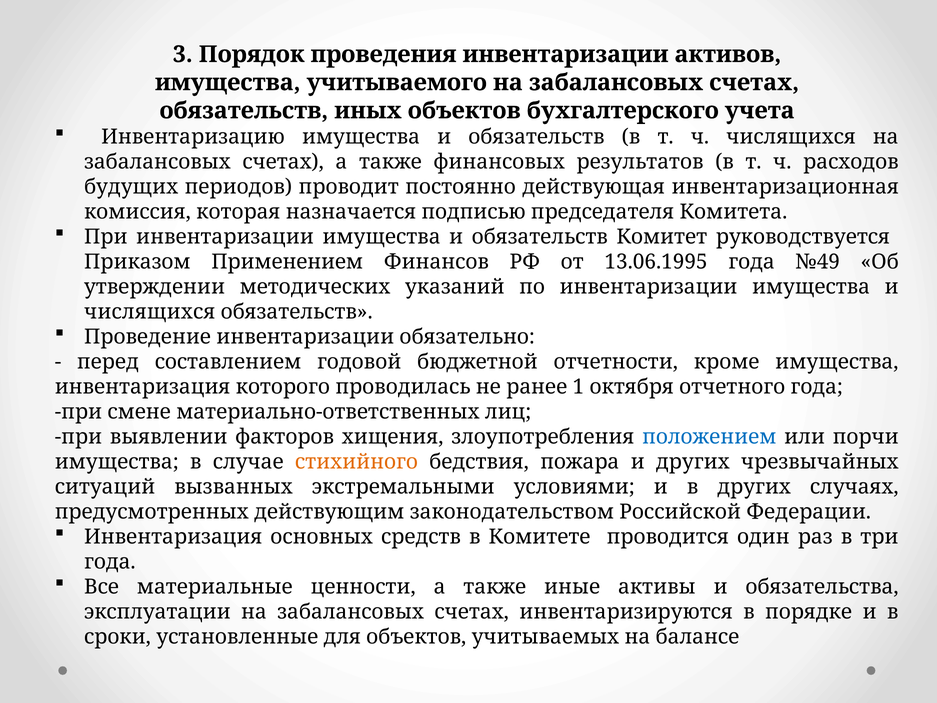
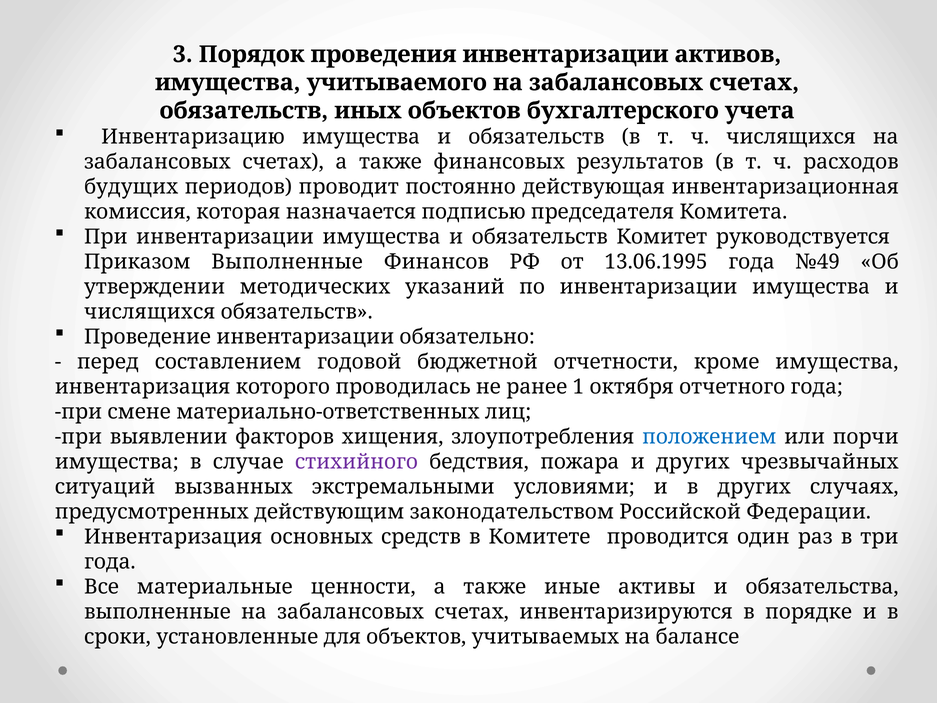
Приказом Применением: Применением -> Выполненные (287, 262)
стихийного colour: orange -> purple (356, 462)
эксплуатации: эксплуатации -> выполненные (157, 611)
